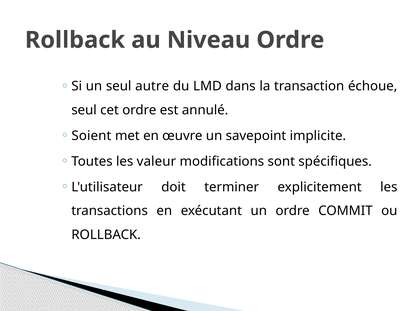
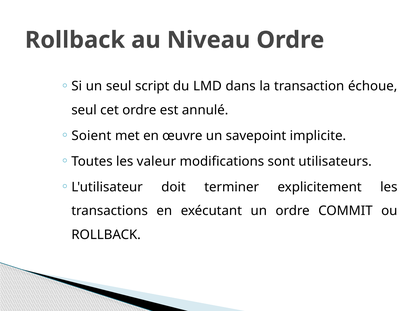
autre: autre -> script (152, 86)
spécifiques: spécifiques -> utilisateurs (335, 162)
